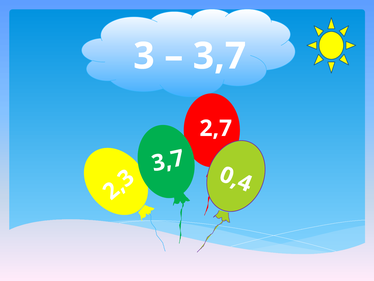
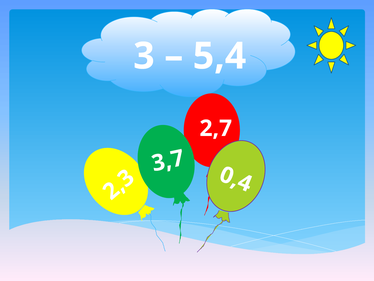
3,7: 3,7 -> 5,4 (220, 56)
